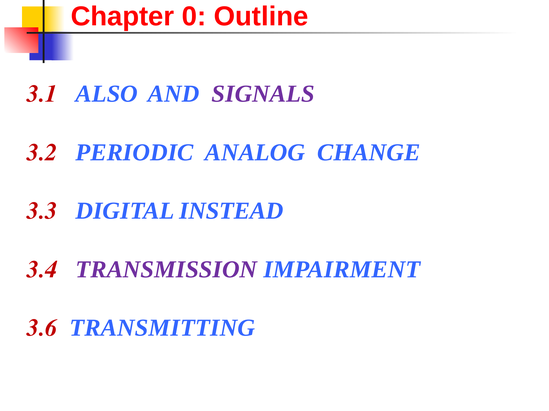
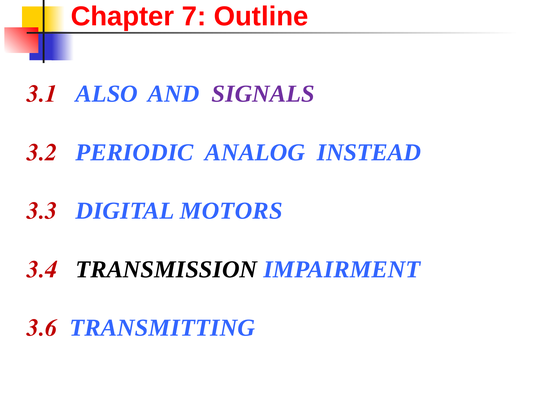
0: 0 -> 7 (194, 16)
CHANGE: CHANGE -> INSTEAD (369, 153)
INSTEAD: INSTEAD -> MOTORS (231, 211)
TRANSMISSION colour: purple -> black (166, 270)
